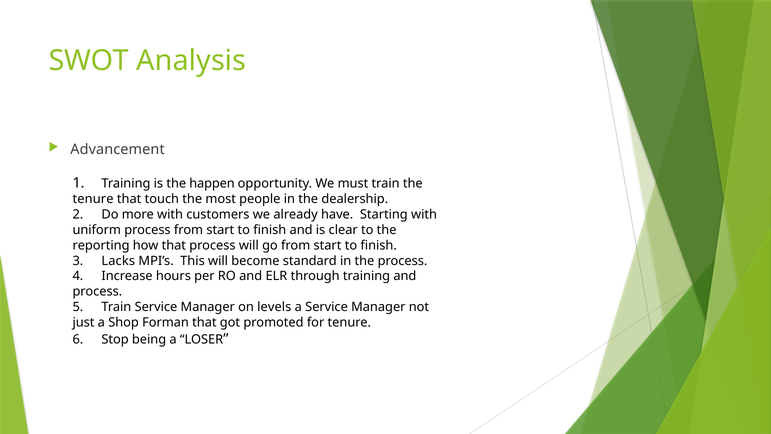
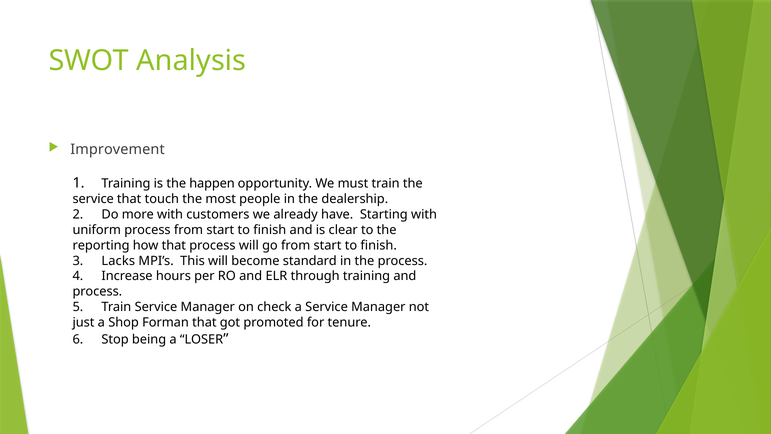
Advancement: Advancement -> Improvement (118, 149)
tenure: tenure -> service (93, 199)
levels: levels -> check (274, 307)
